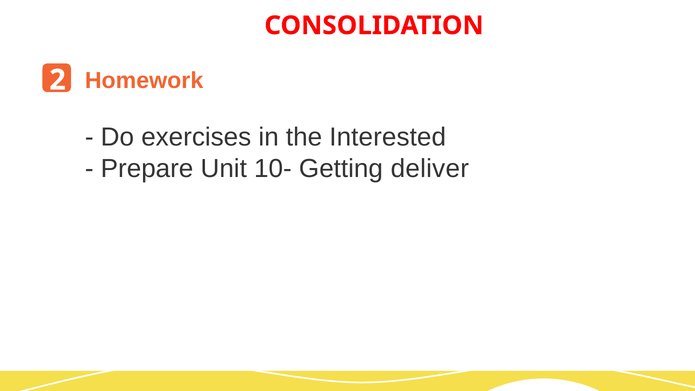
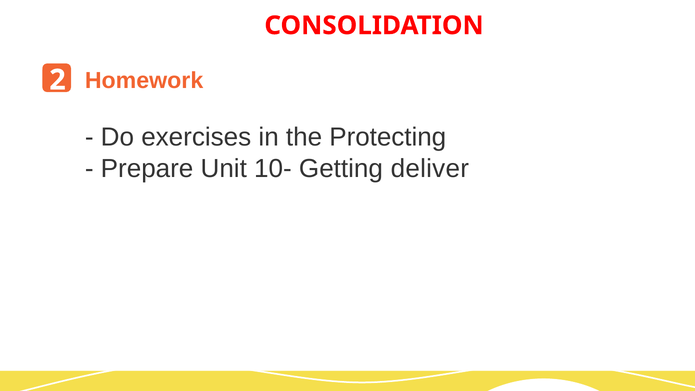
Interested: Interested -> Protecting (388, 137)
